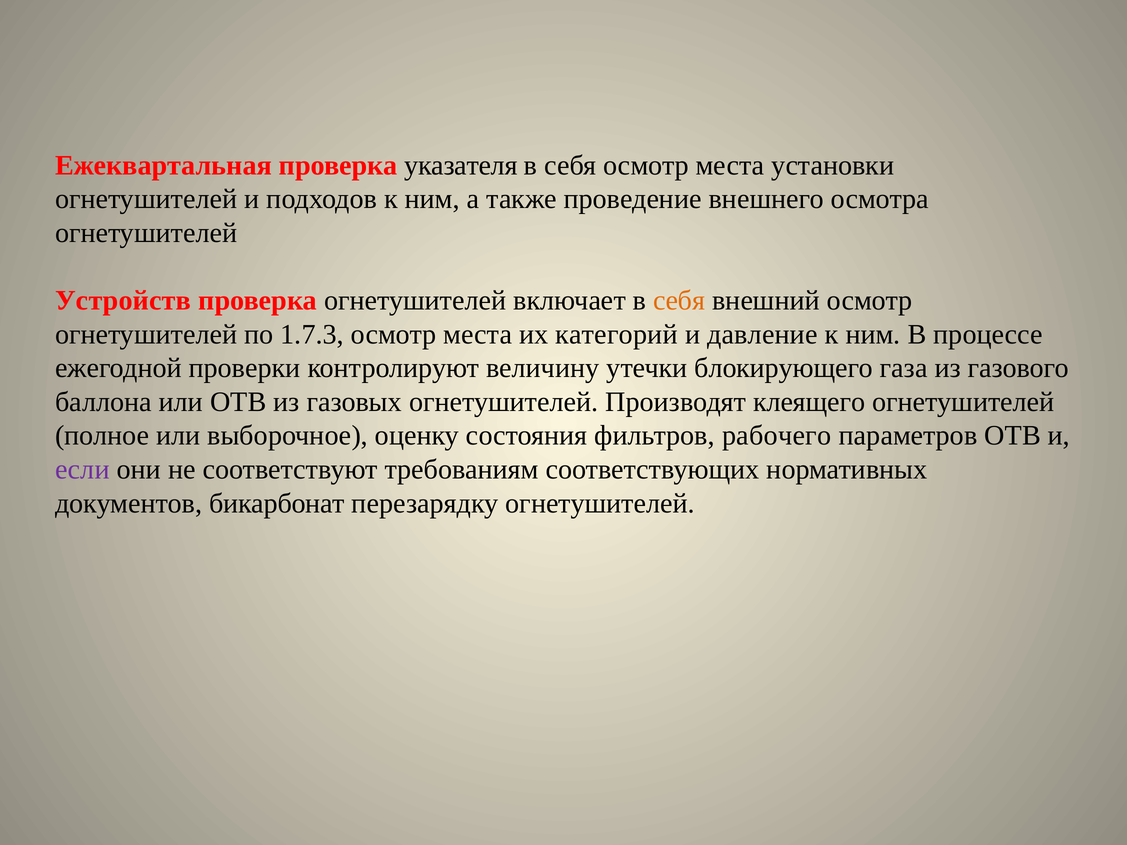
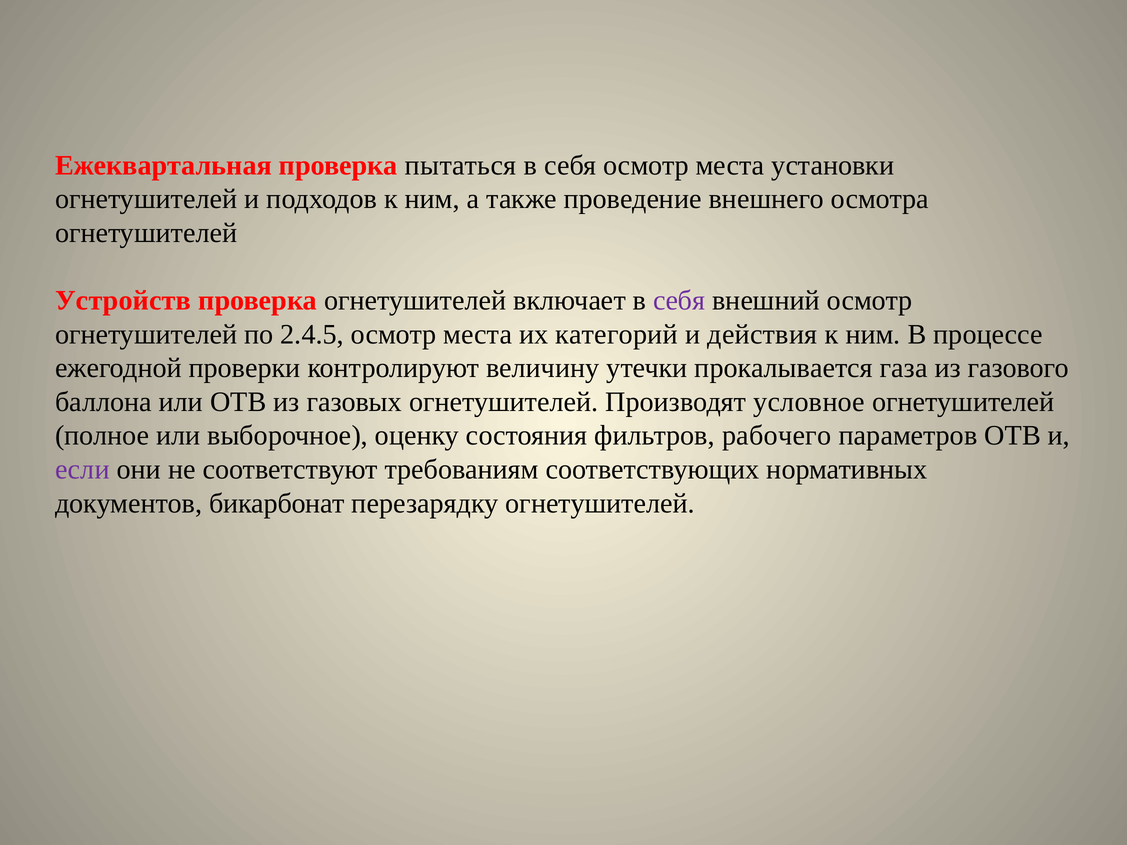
указателя: указателя -> пытаться (461, 165)
себя colour: orange -> purple (679, 300)
1.7.3: 1.7.3 -> 2.4.5 (312, 334)
давление: давление -> действия (762, 334)
блокирующего: блокирующего -> прокалывается (784, 368)
клеящего: клеящего -> условное (809, 402)
